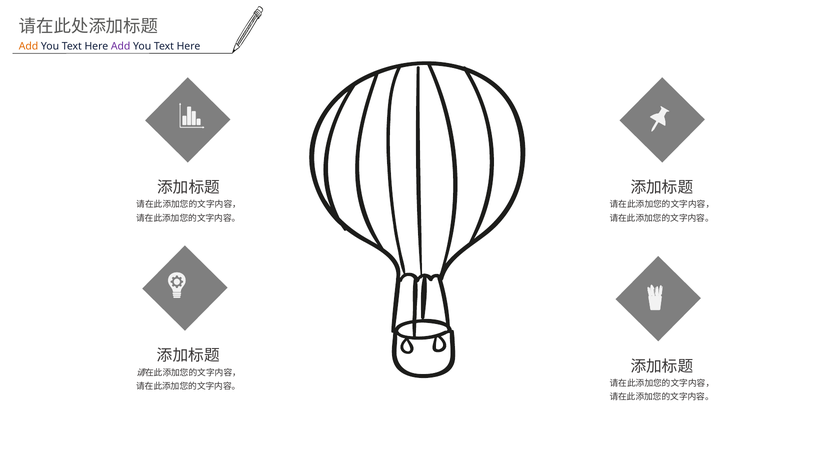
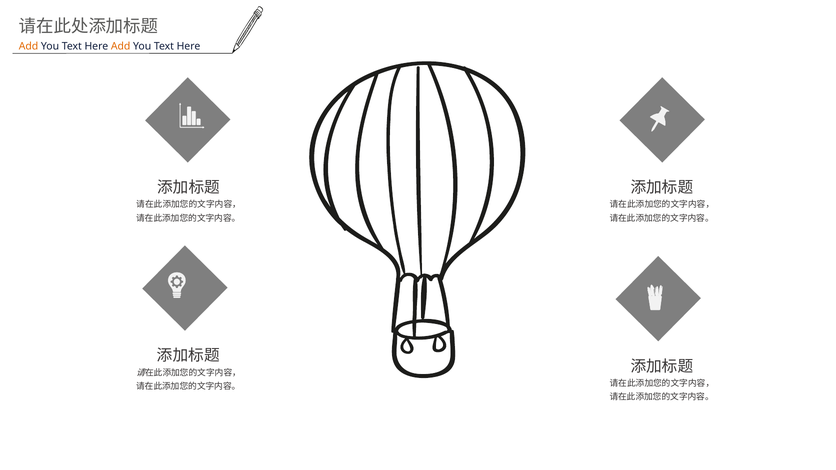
Add colour: purple -> orange (121, 46)
